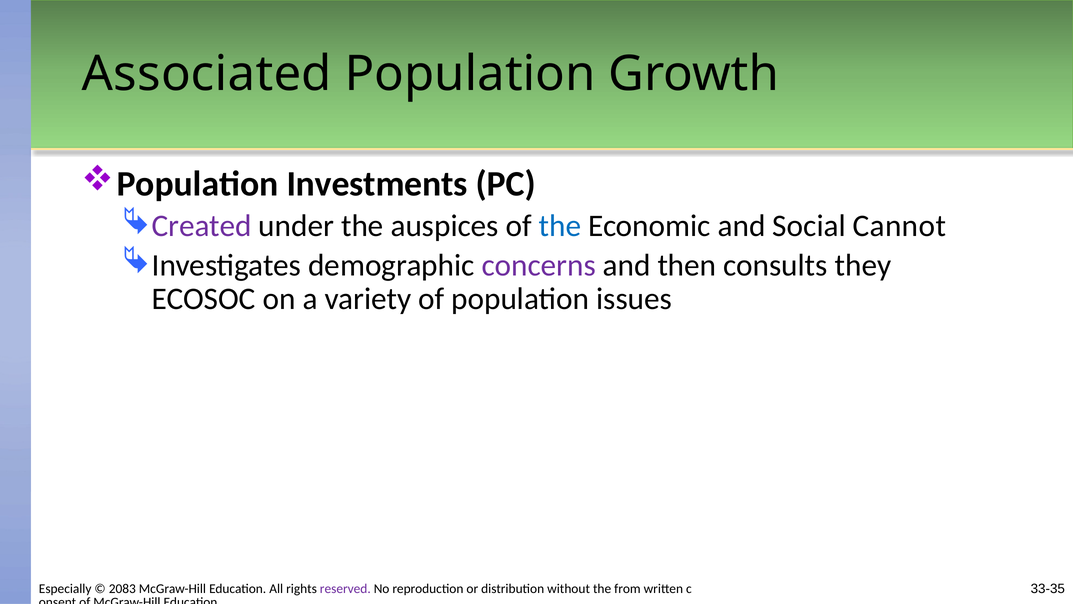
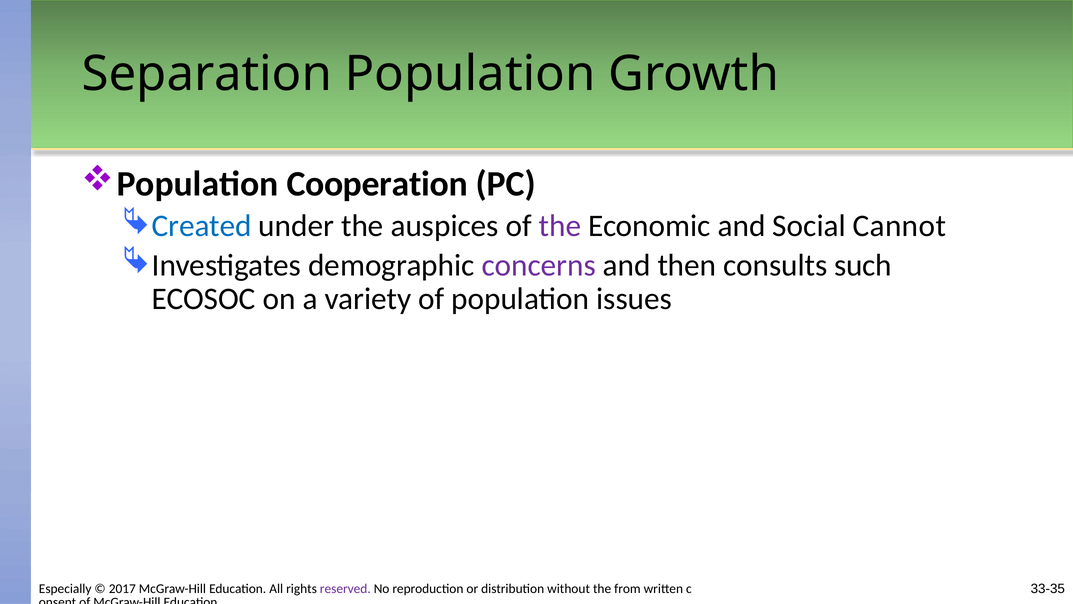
Associated: Associated -> Separation (207, 74)
Investments: Investments -> Cooperation (377, 184)
Created colour: purple -> blue (202, 226)
the colour: blue -> purple (560, 226)
they: they -> such (863, 265)
2083: 2083 -> 2017 (122, 588)
